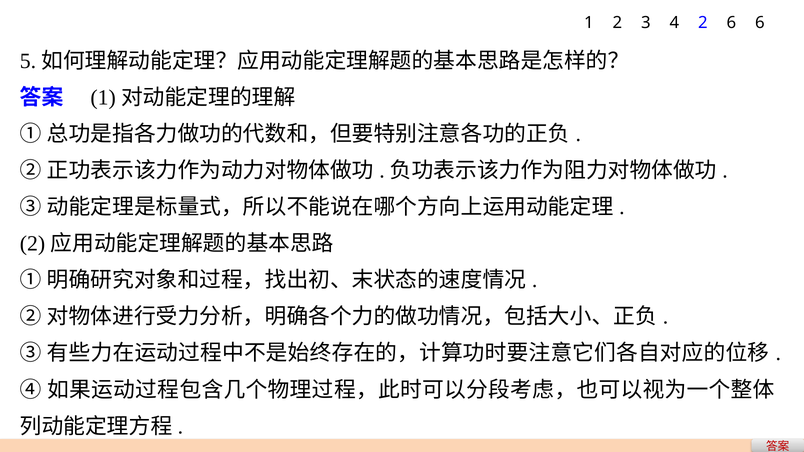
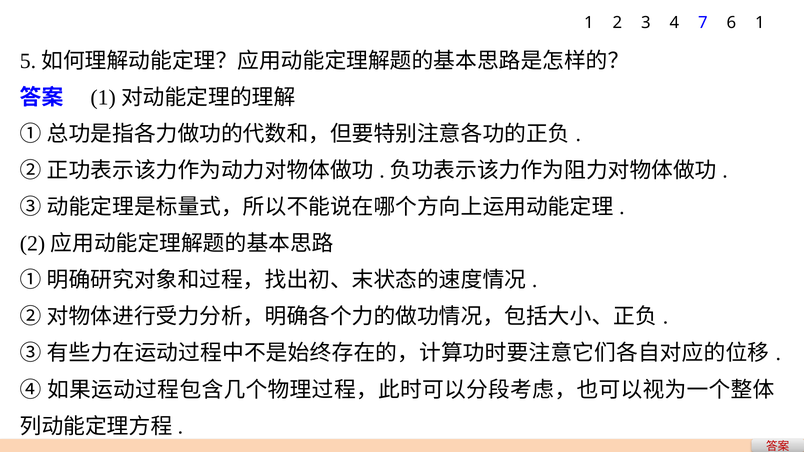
4 2: 2 -> 7 (703, 23)
6 6: 6 -> 1 (760, 23)
